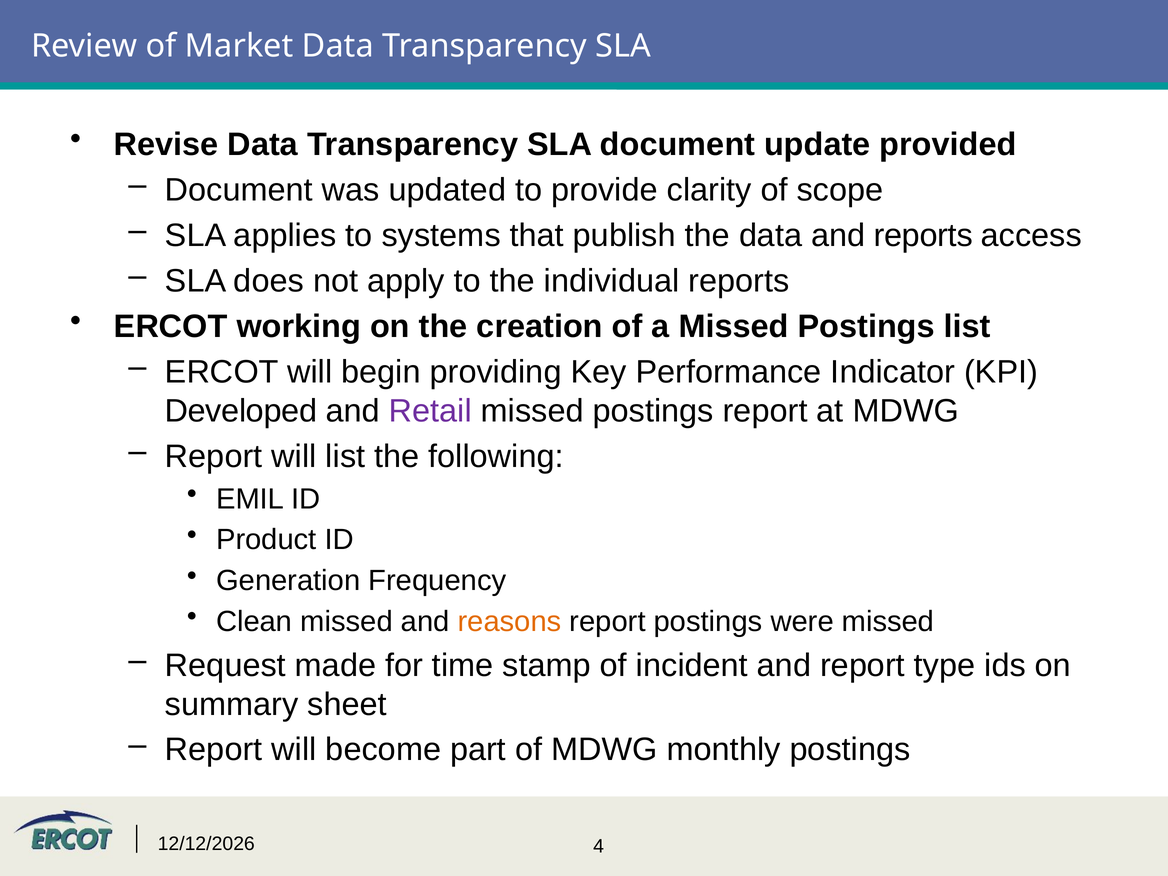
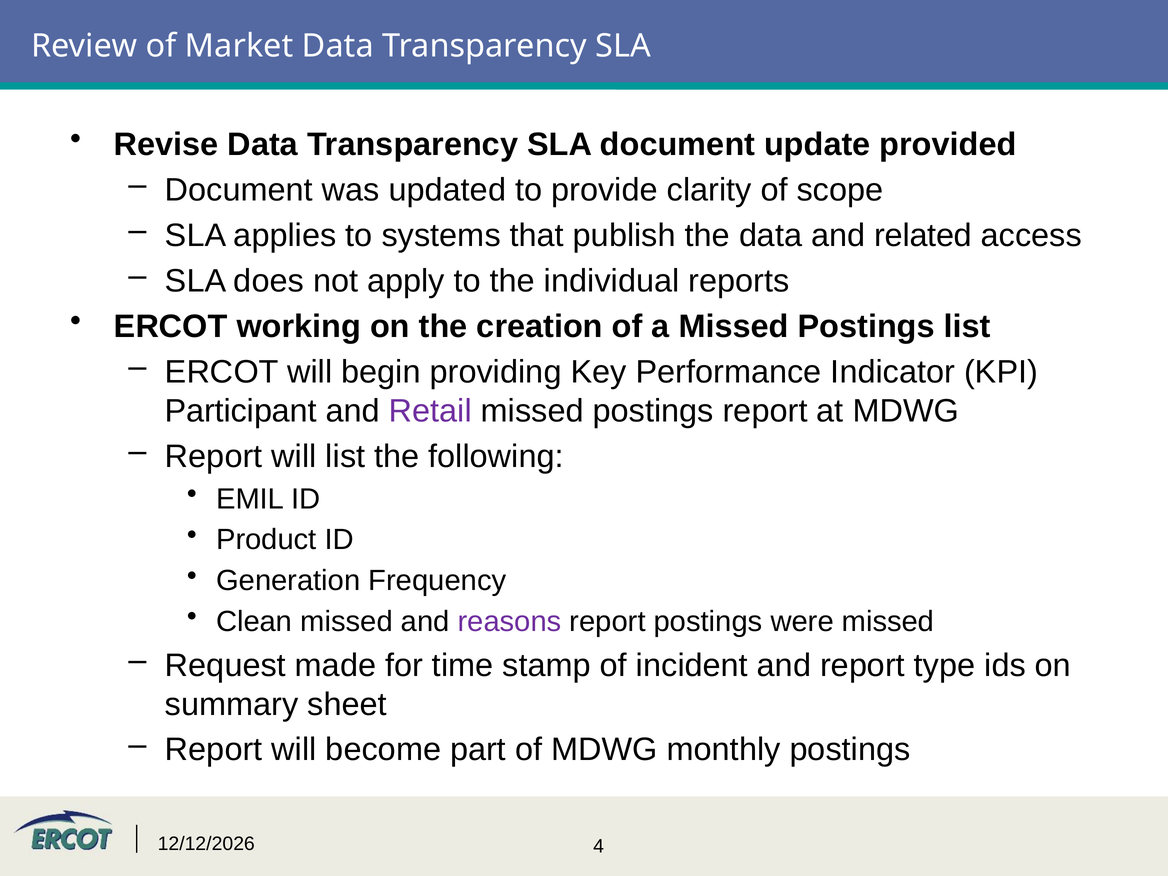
and reports: reports -> related (923, 235)
Developed: Developed -> Participant (241, 411)
reasons colour: orange -> purple (510, 622)
